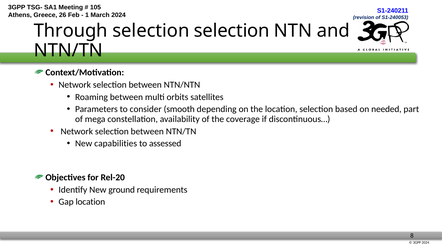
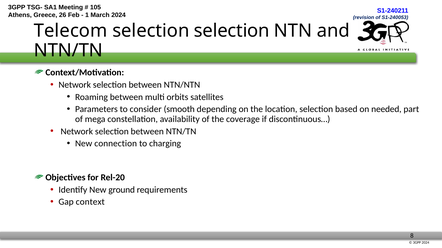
Through: Through -> Telecom (71, 31)
capabilities: capabilities -> connection (116, 144)
assessed: assessed -> charging (165, 144)
Gap location: location -> context (90, 202)
